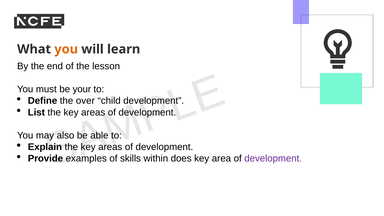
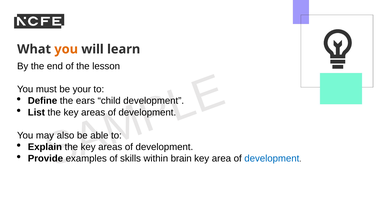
over: over -> ears (85, 101)
does: does -> brain (181, 158)
development colour: purple -> blue (272, 158)
